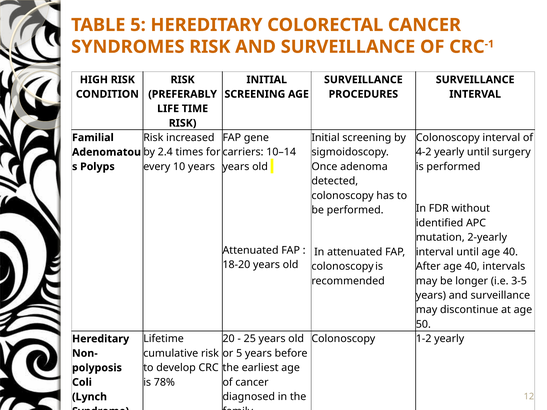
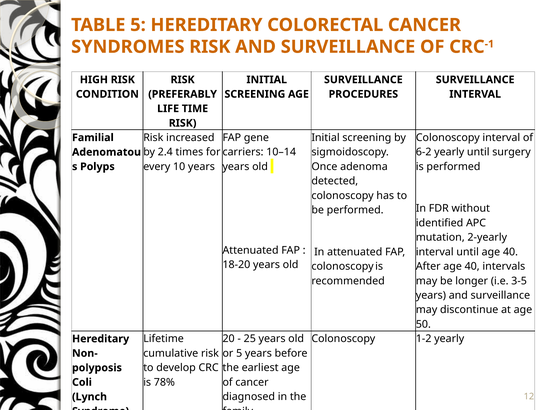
4-2: 4-2 -> 6-2 (424, 152)
